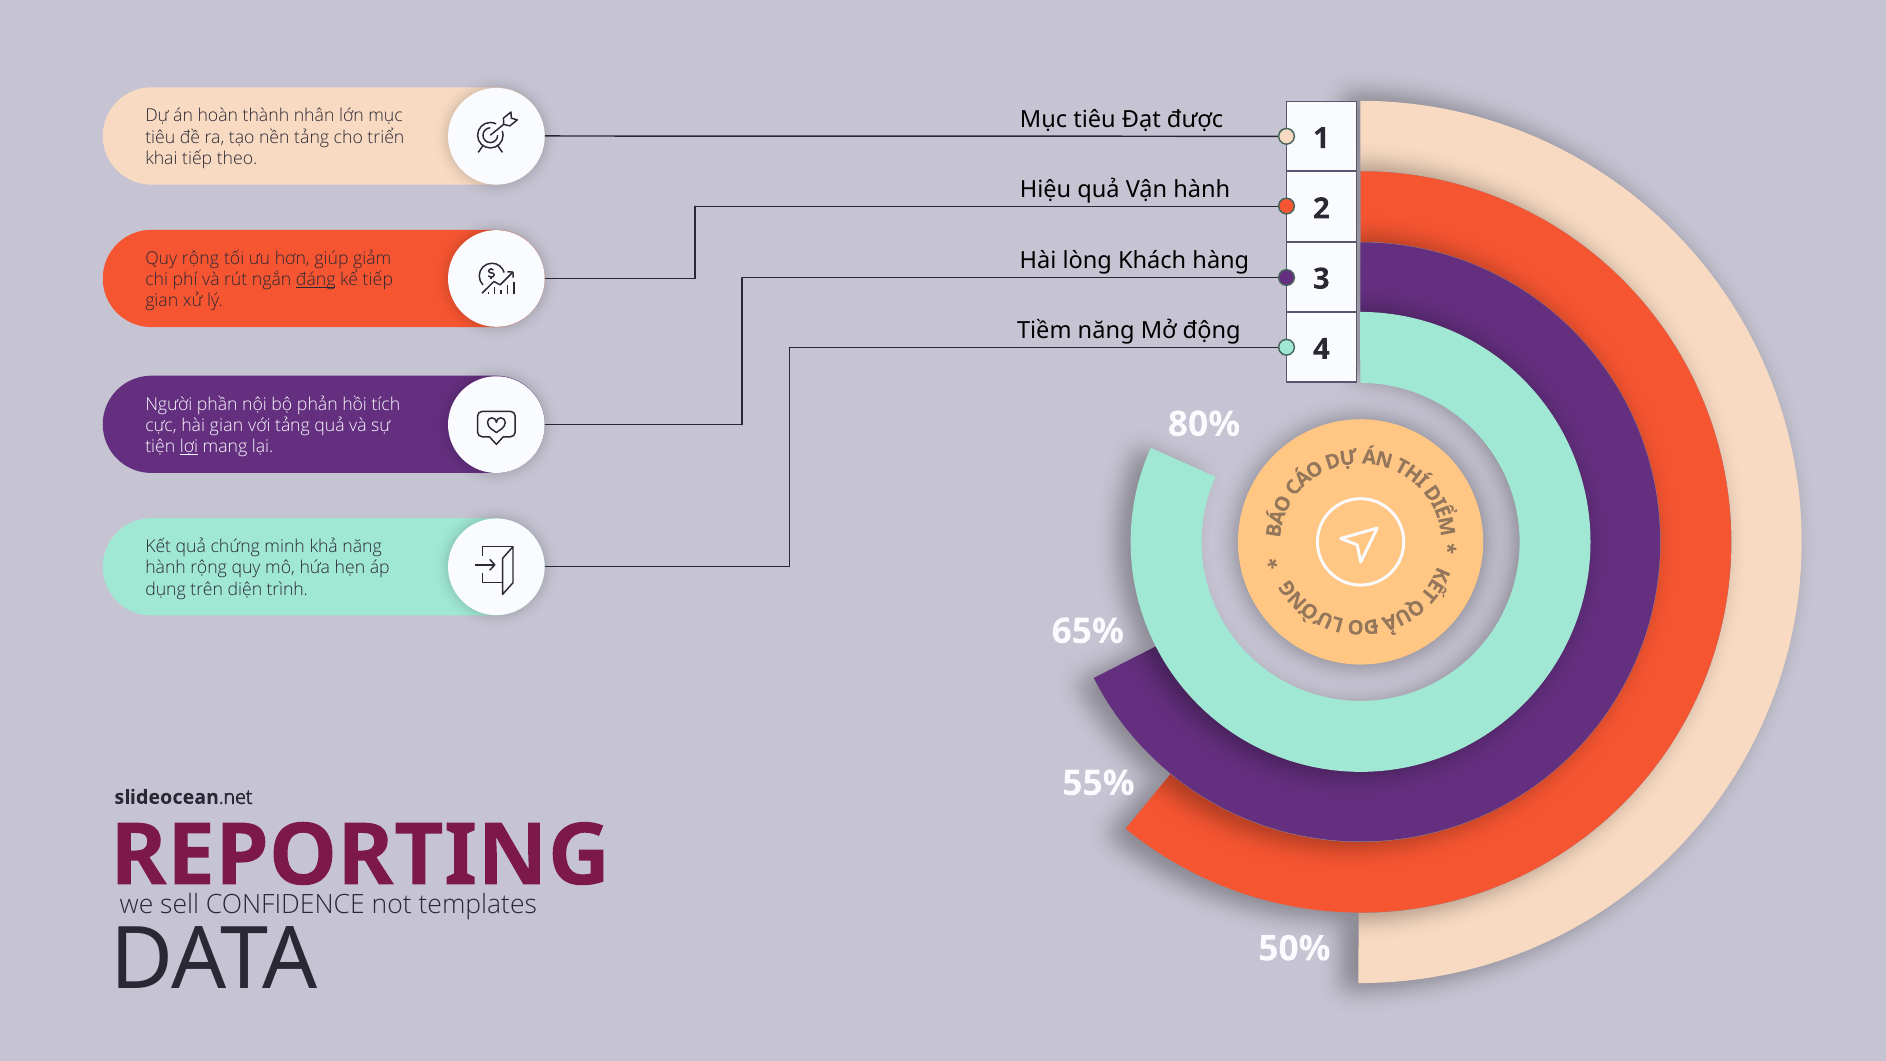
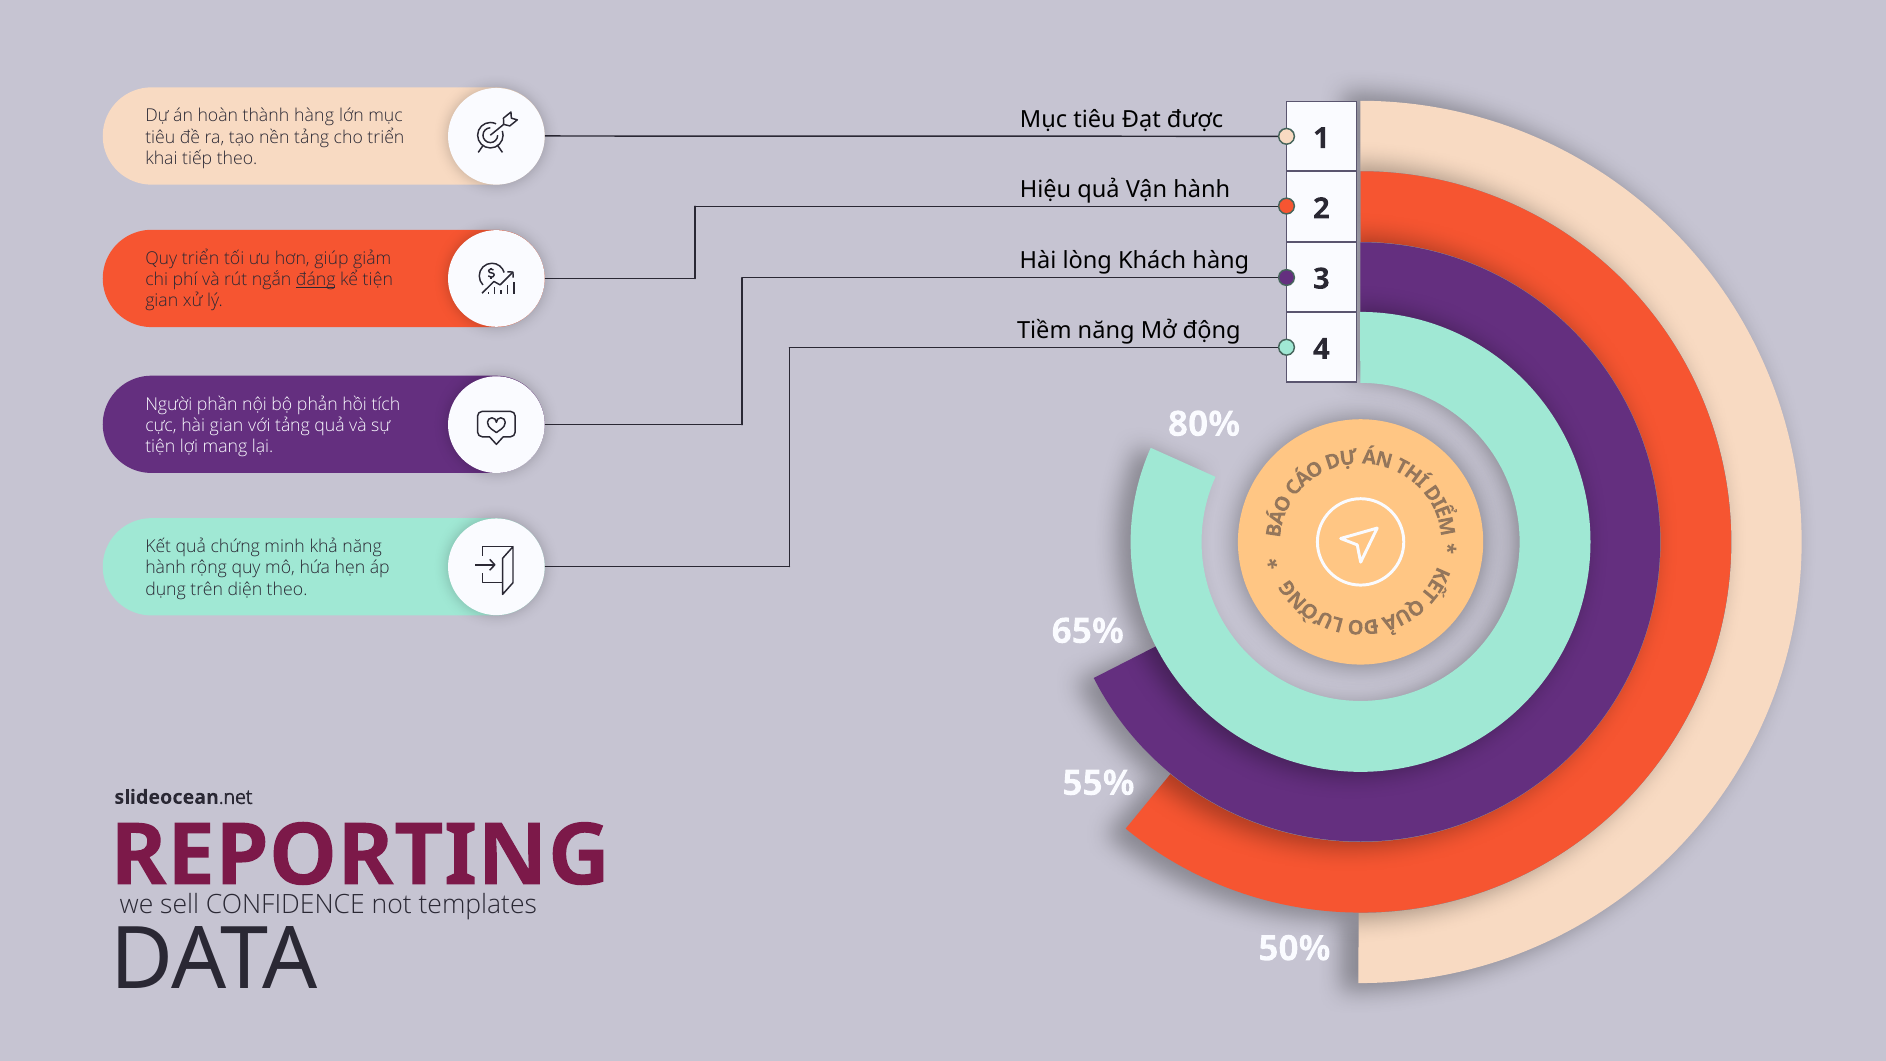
thành nhân: nhân -> hàng (314, 116)
Quy rộng: rộng -> triển (201, 258)
kể tiếp: tiếp -> tiện (378, 280)
lợi underline: present -> none (189, 447)
diện trình: trình -> theo (287, 589)
